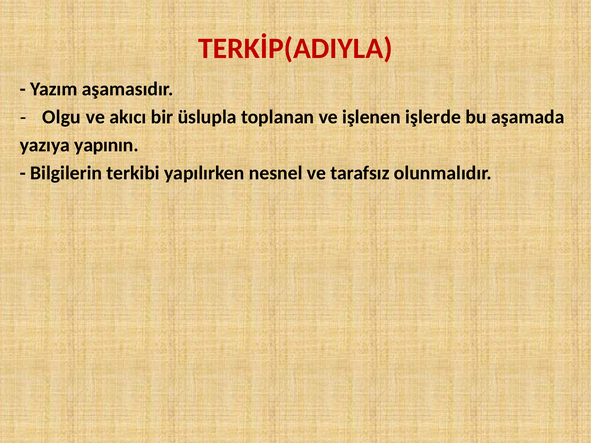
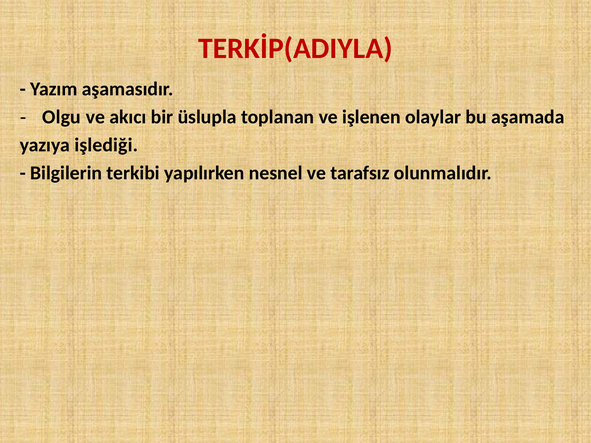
işlerde: işlerde -> olaylar (433, 117)
yapının: yapının -> işlediği (106, 145)
